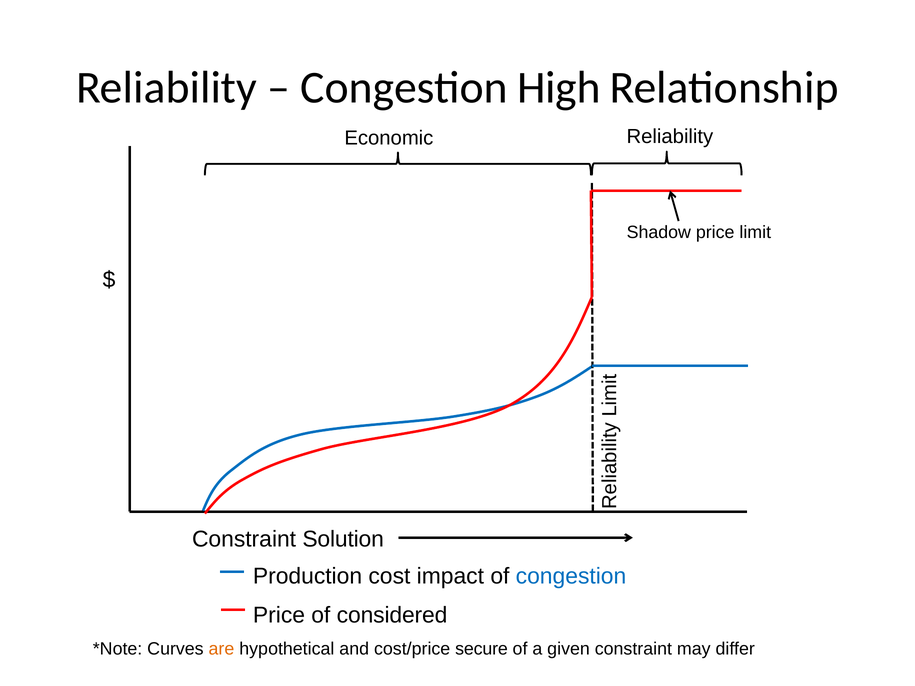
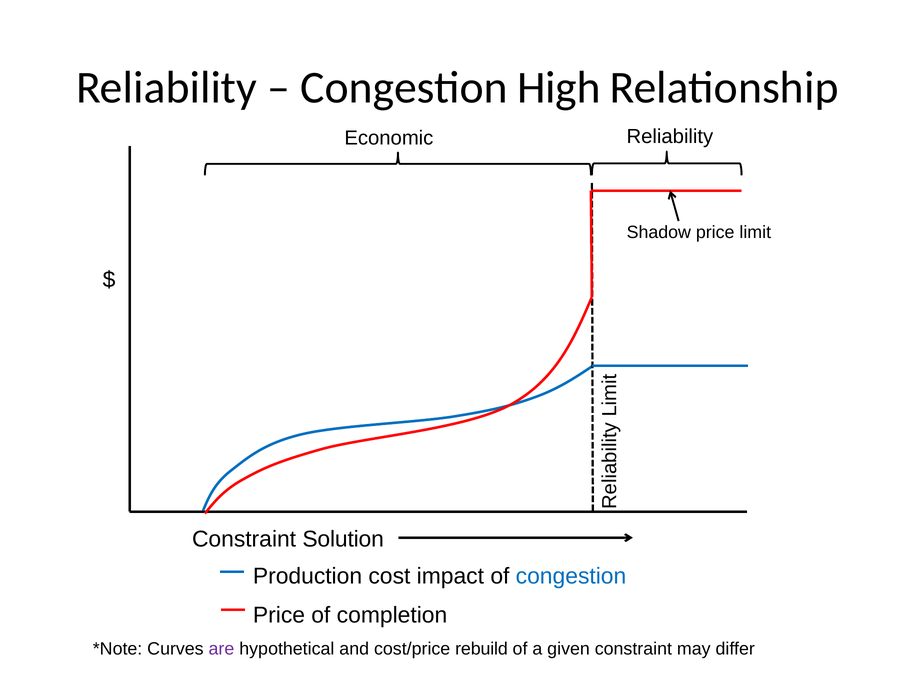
considered: considered -> completion (392, 616)
are colour: orange -> purple (221, 649)
secure: secure -> rebuild (482, 649)
